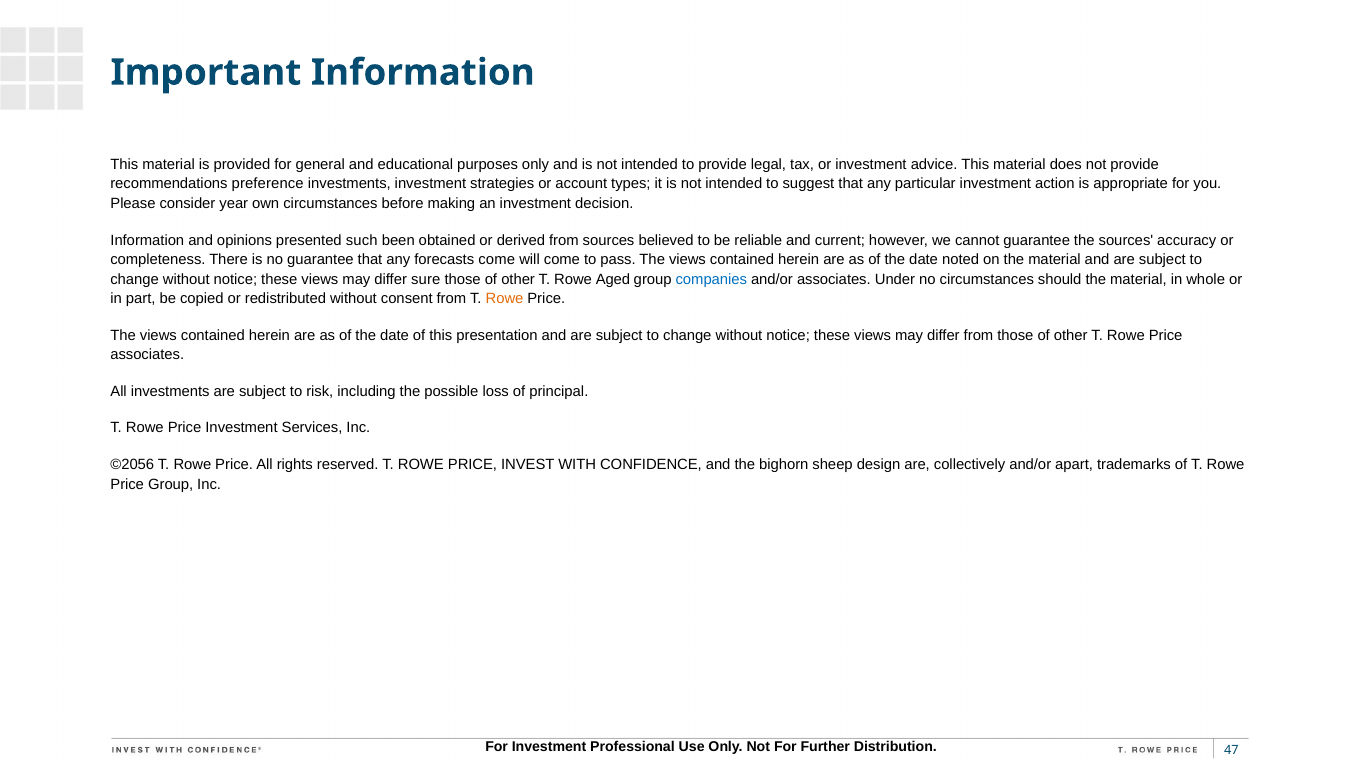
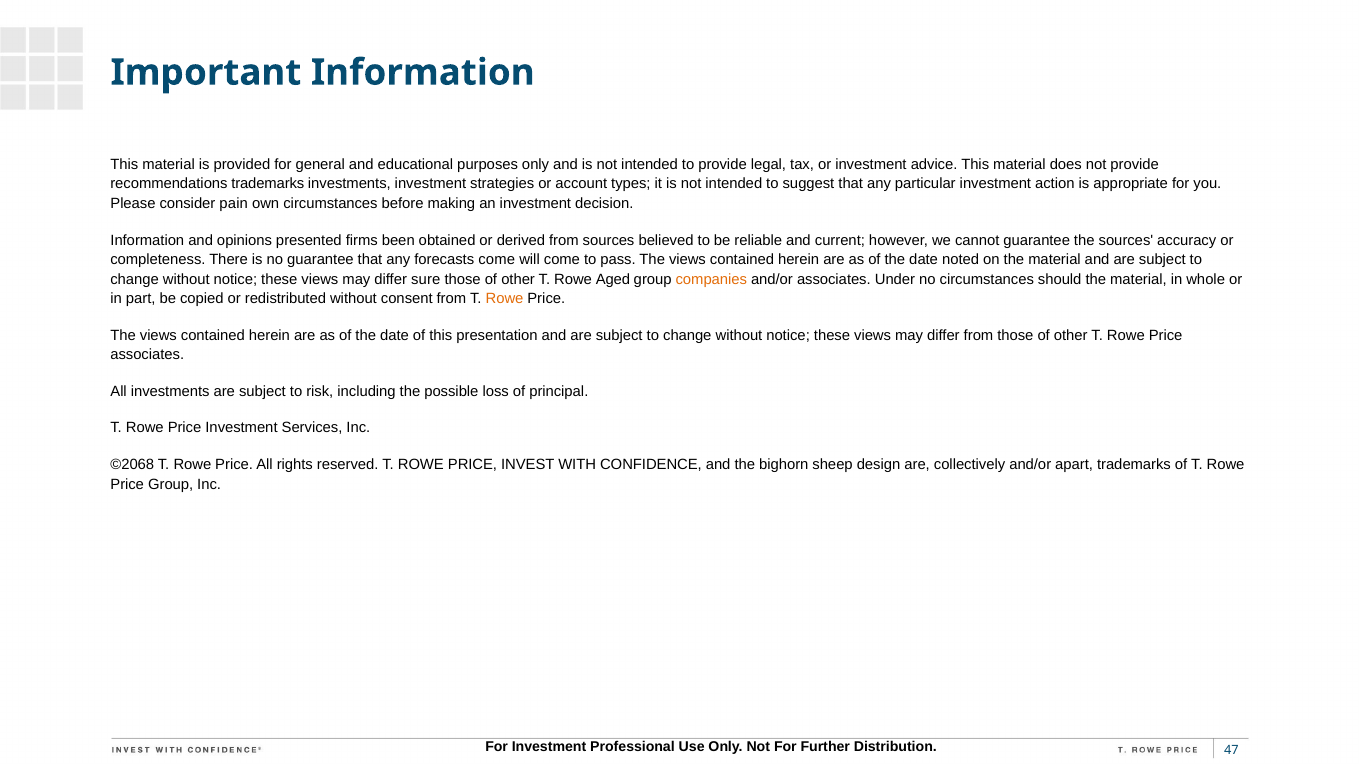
recommendations preference: preference -> trademarks (268, 184)
year: year -> pain (234, 204)
such: such -> firms (362, 240)
companies colour: blue -> orange (711, 279)
©2056: ©2056 -> ©2068 (132, 465)
